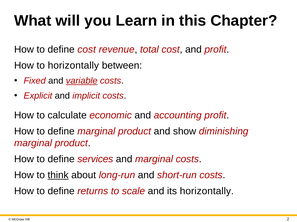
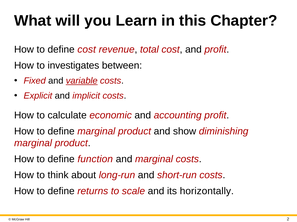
to horizontally: horizontally -> investigates (73, 66)
services: services -> function (95, 160)
think underline: present -> none (58, 176)
